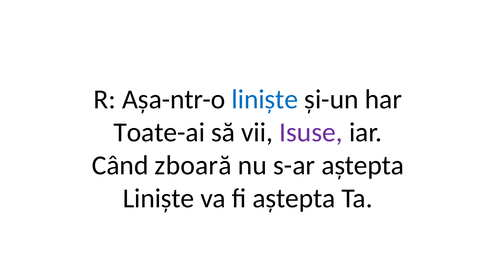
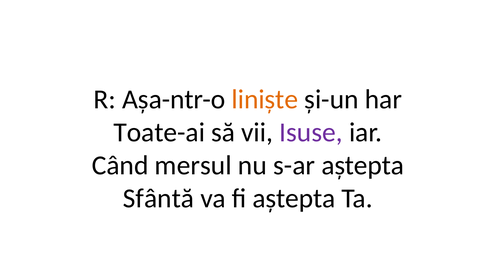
liniște colour: blue -> orange (265, 99)
zboară: zboară -> mersul (193, 165)
Liniște: Liniște -> Sfântă (159, 198)
